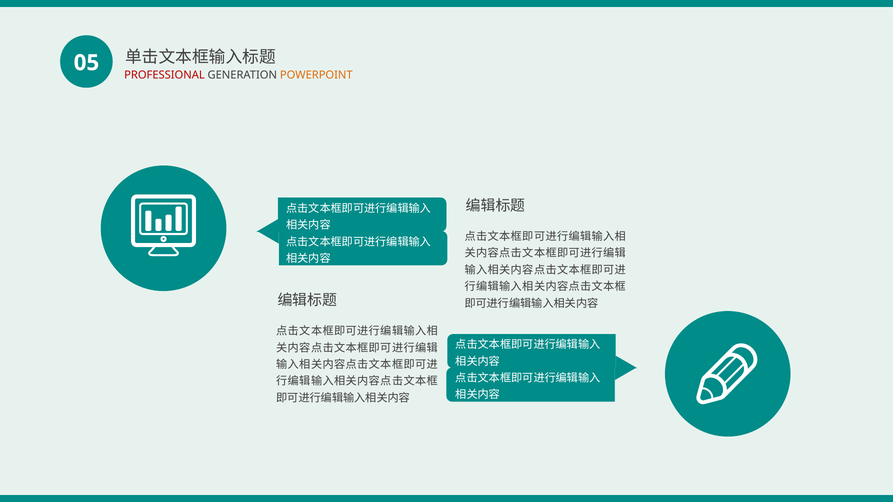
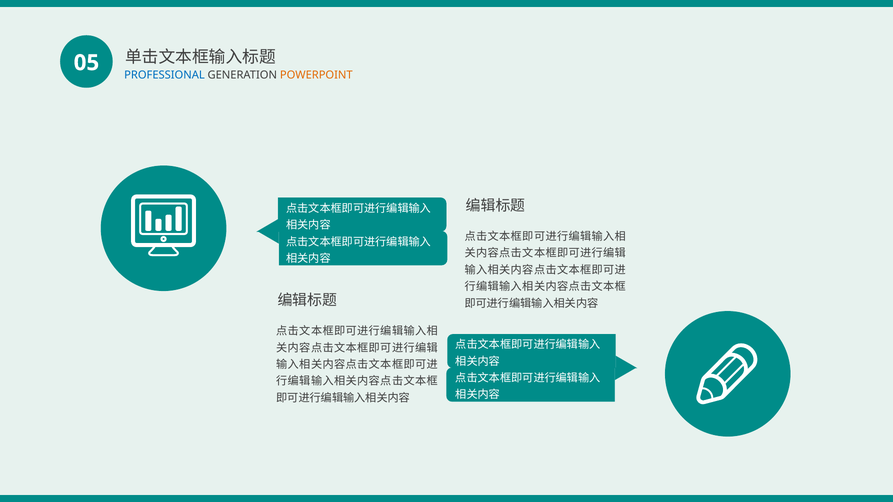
PROFESSIONAL colour: red -> blue (164, 75)
